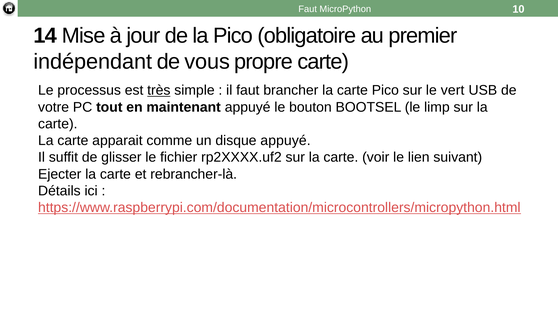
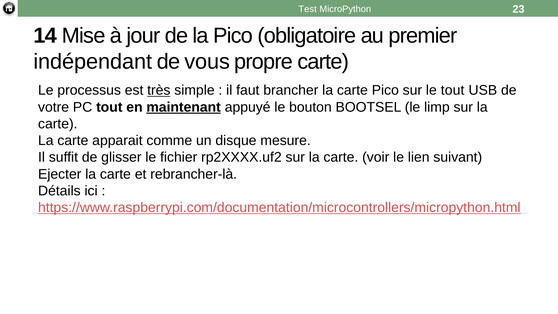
Faut: Faut -> Test (308, 9)
10: 10 -> 23 (518, 9)
le vert: vert -> tout (453, 90)
maintenant underline: none -> present (184, 107)
disque appuyé: appuyé -> mesure (286, 141)
